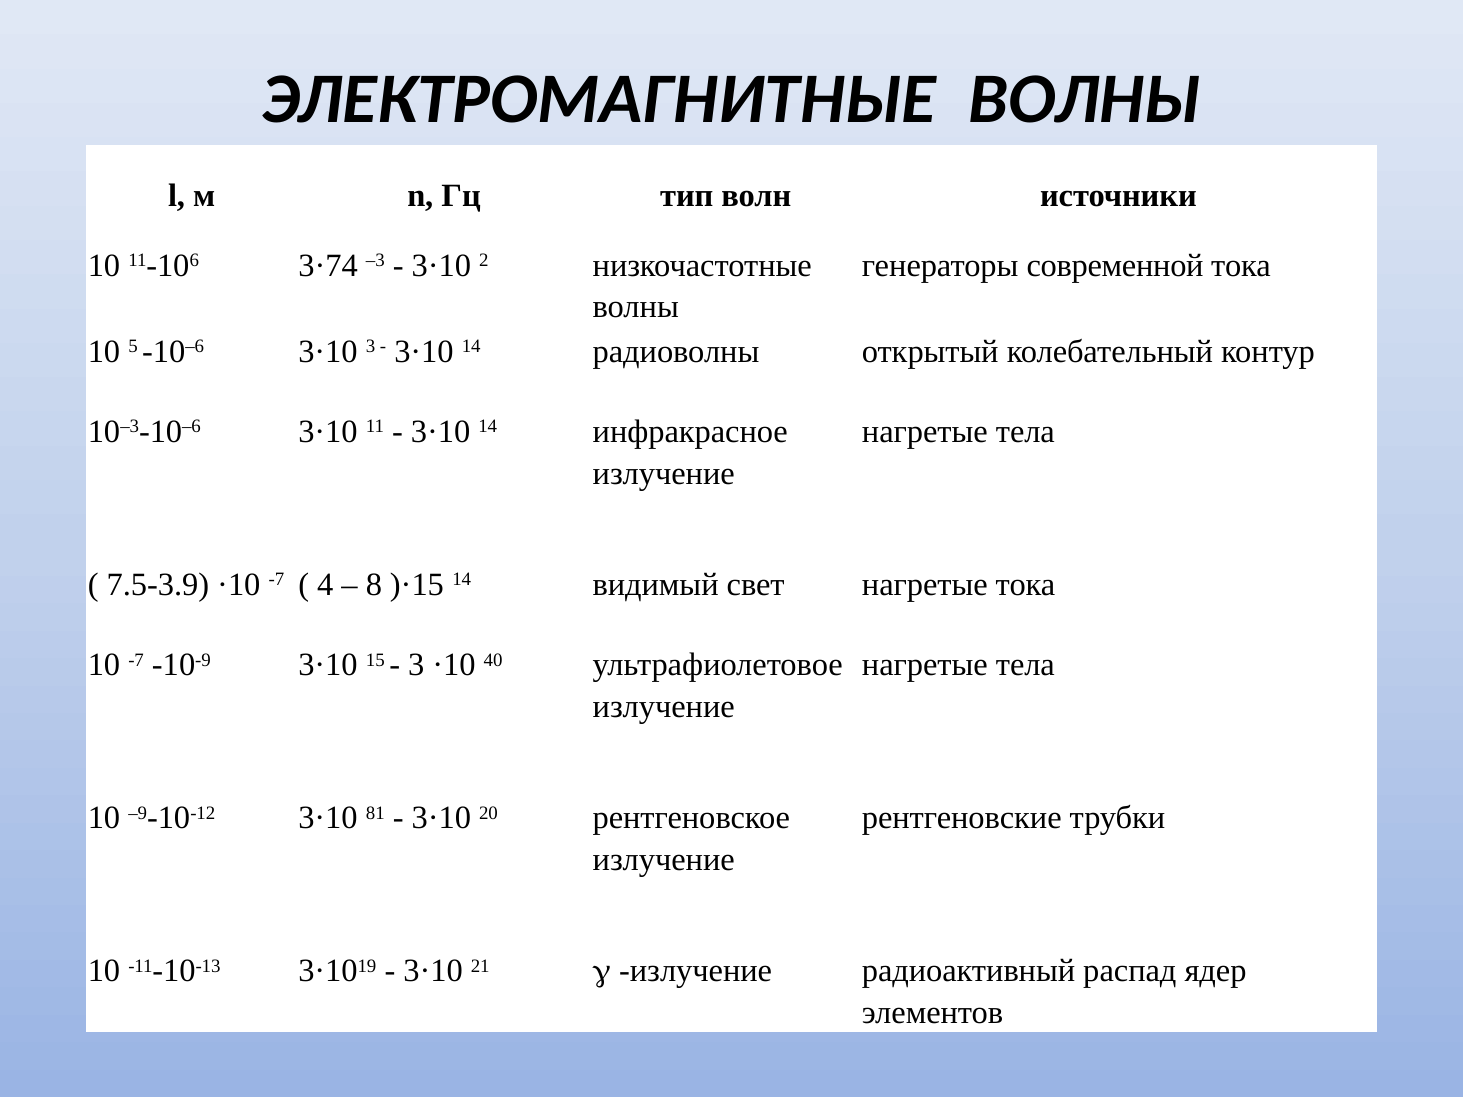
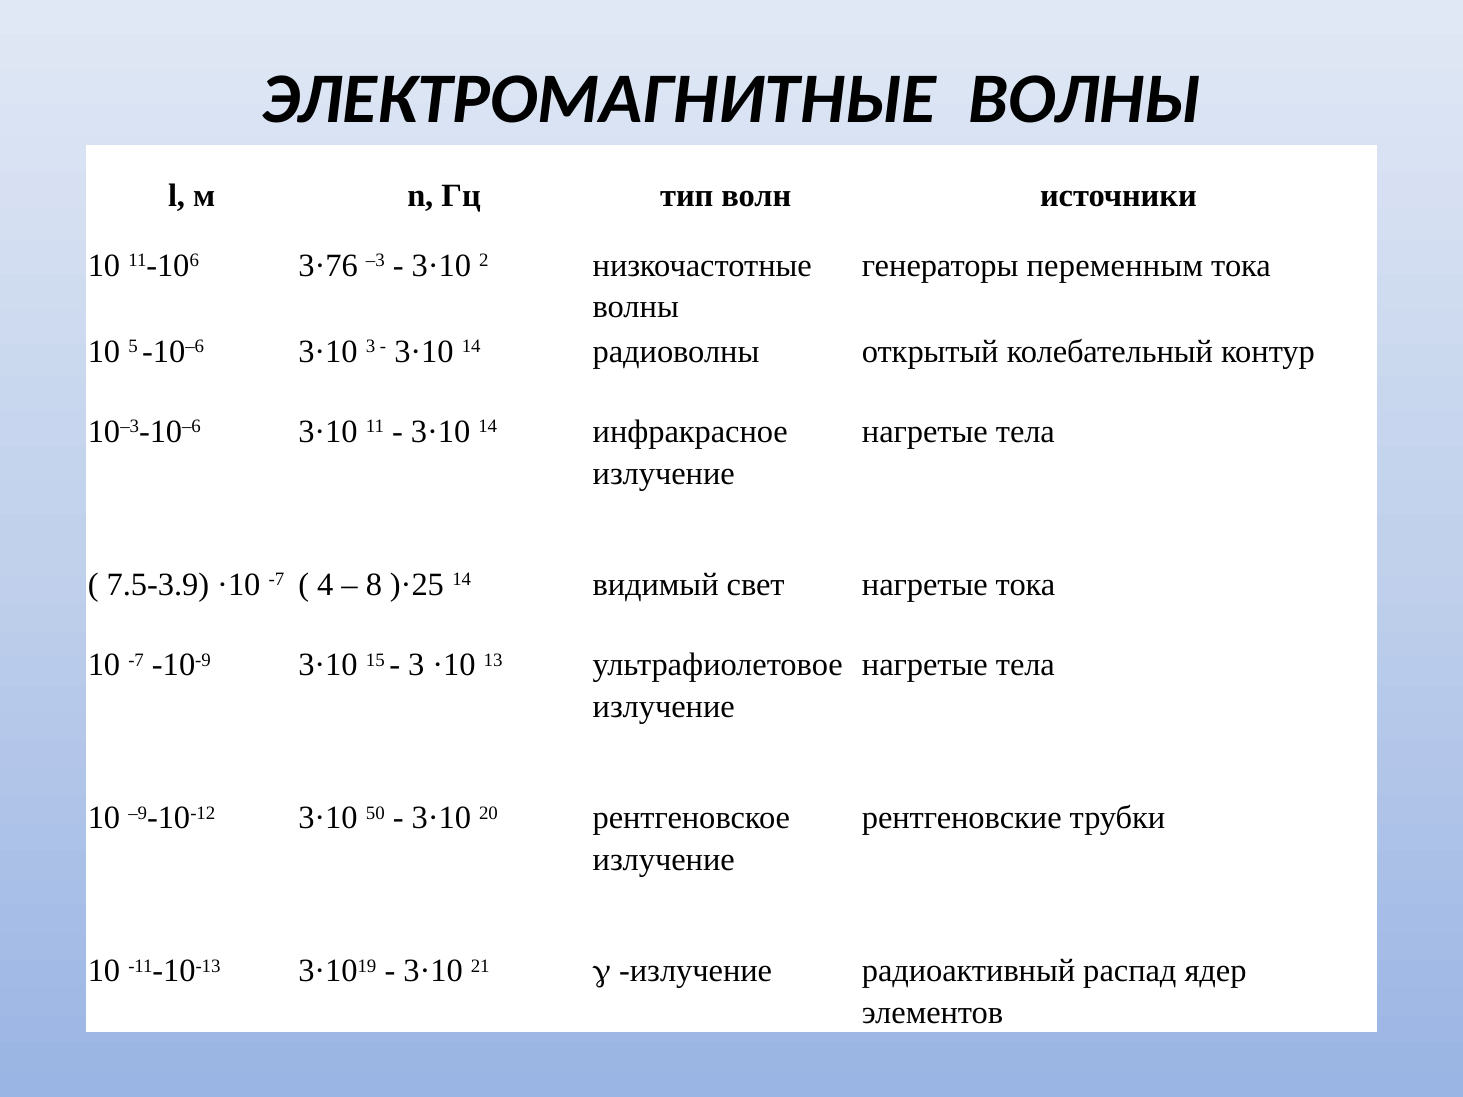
3·74: 3·74 -> 3·76 (328, 266)
современной: современной -> переменным (1115, 266)
)·15: )·15 -> )·25 (417, 585)
40: 40 -> 13 (493, 660)
81: 81 -> 50 (375, 813)
